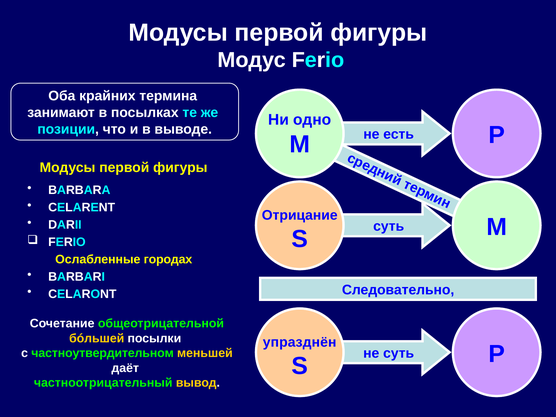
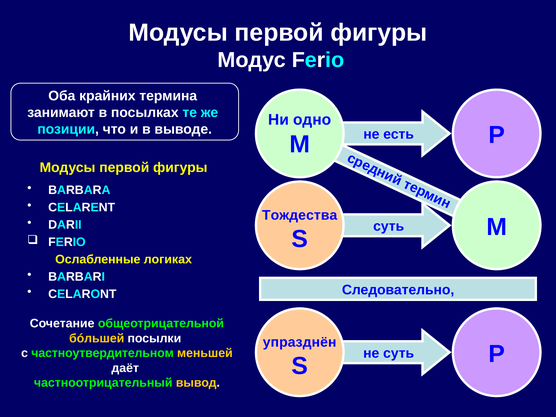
Отрицание: Отрицание -> Тождества (300, 215)
городах: городах -> логиках (168, 259)
